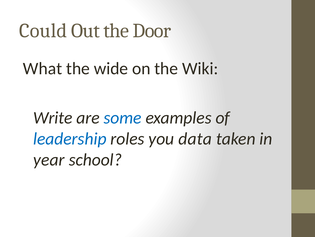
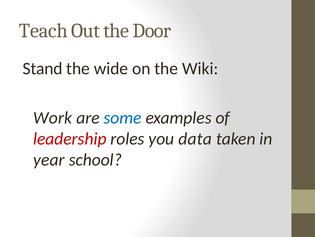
Could: Could -> Teach (43, 31)
What: What -> Stand (43, 68)
Write: Write -> Work (53, 117)
leadership colour: blue -> red (70, 138)
